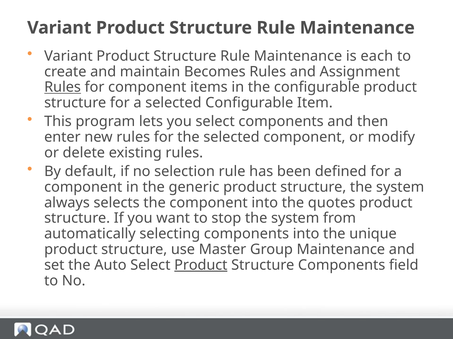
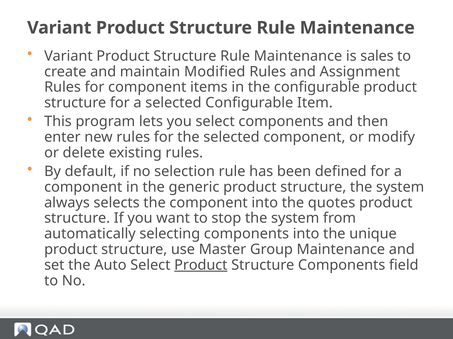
each: each -> sales (377, 56)
Becomes: Becomes -> Modified (215, 72)
Rules underline: present -> none (63, 87)
